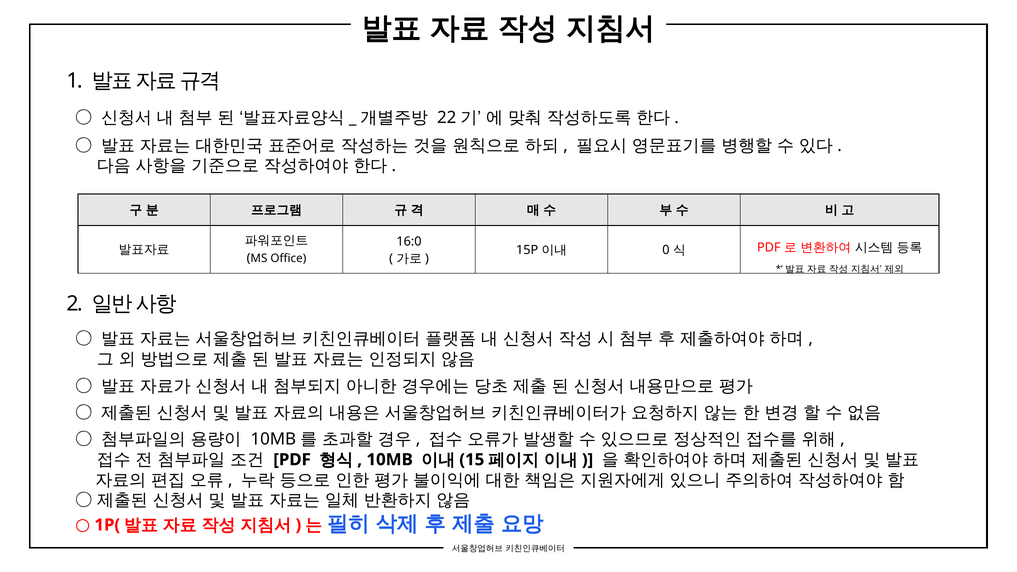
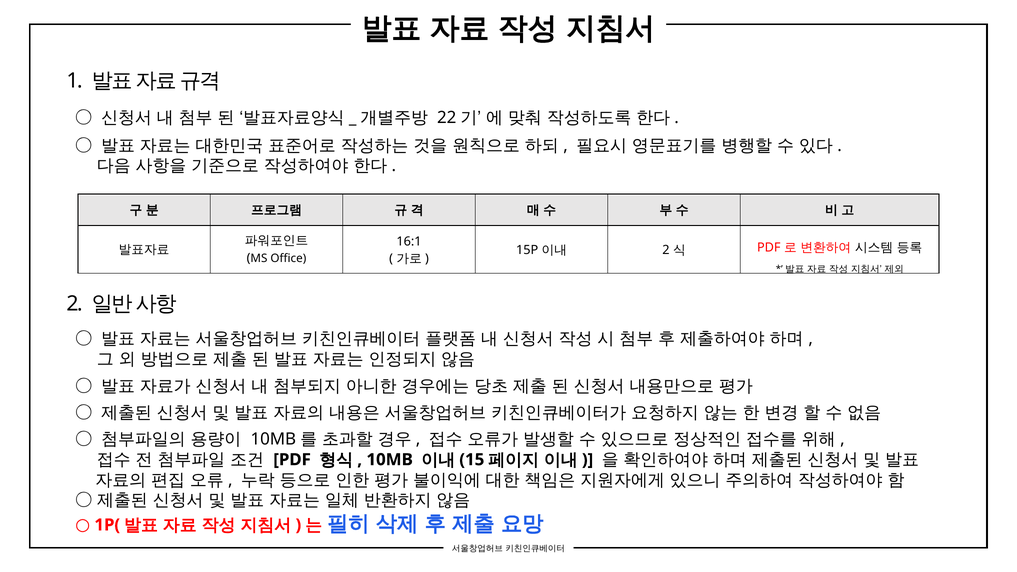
16:0: 16:0 -> 16:1 (409, 241)
0: 0 -> 2 (666, 250)
